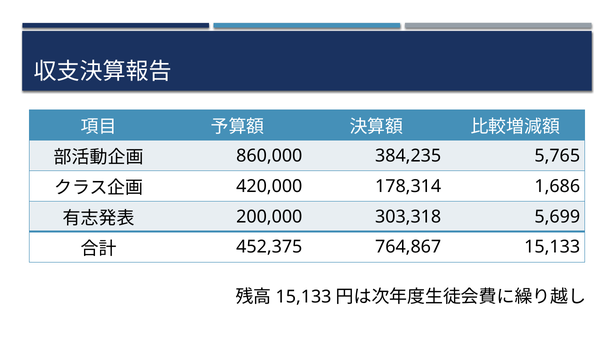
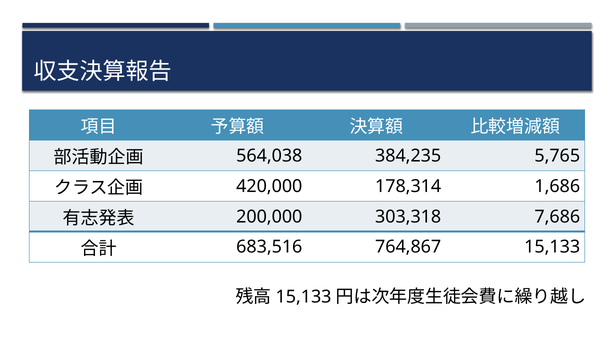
860,000: 860,000 -> 564,038 (269, 156)
5,699: 5,699 -> 7,686 (557, 217)
452,375: 452,375 -> 683,516 (269, 247)
